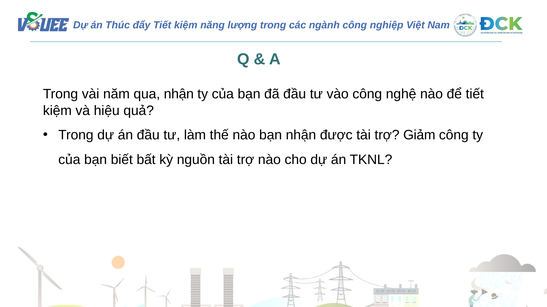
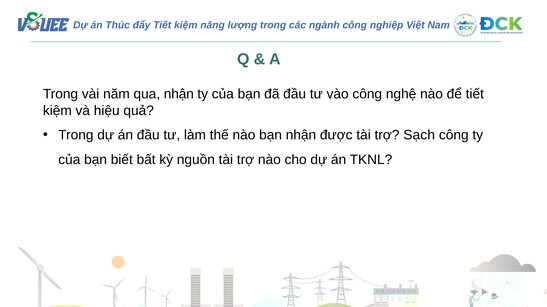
Giảm: Giảm -> Sạch (419, 135)
